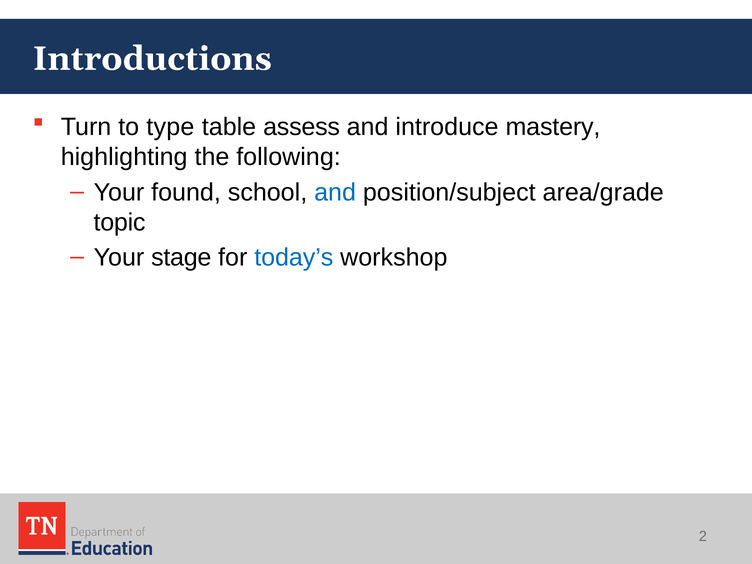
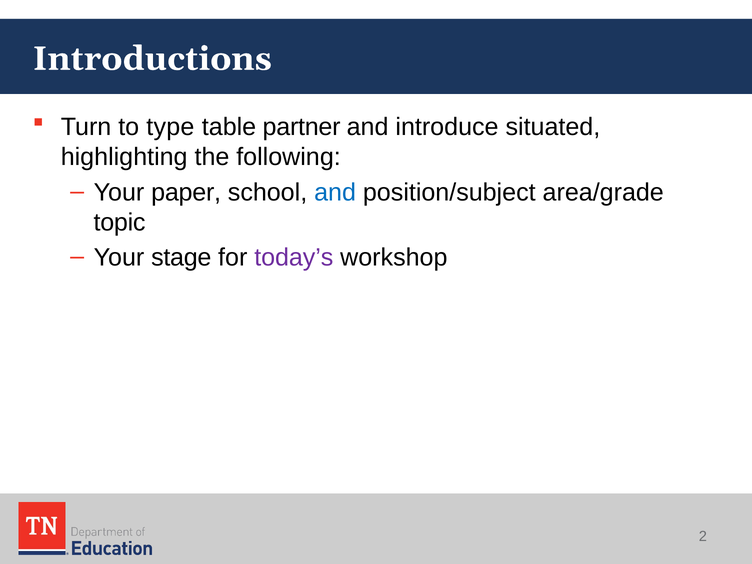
assess: assess -> partner (302, 127)
mastery: mastery -> situated (553, 127)
found: found -> paper (186, 192)
today’s colour: blue -> purple (294, 257)
